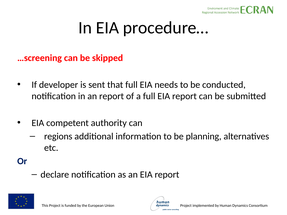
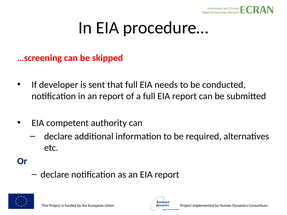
regions: regions -> declare (58, 137)
planning: planning -> required (204, 137)
